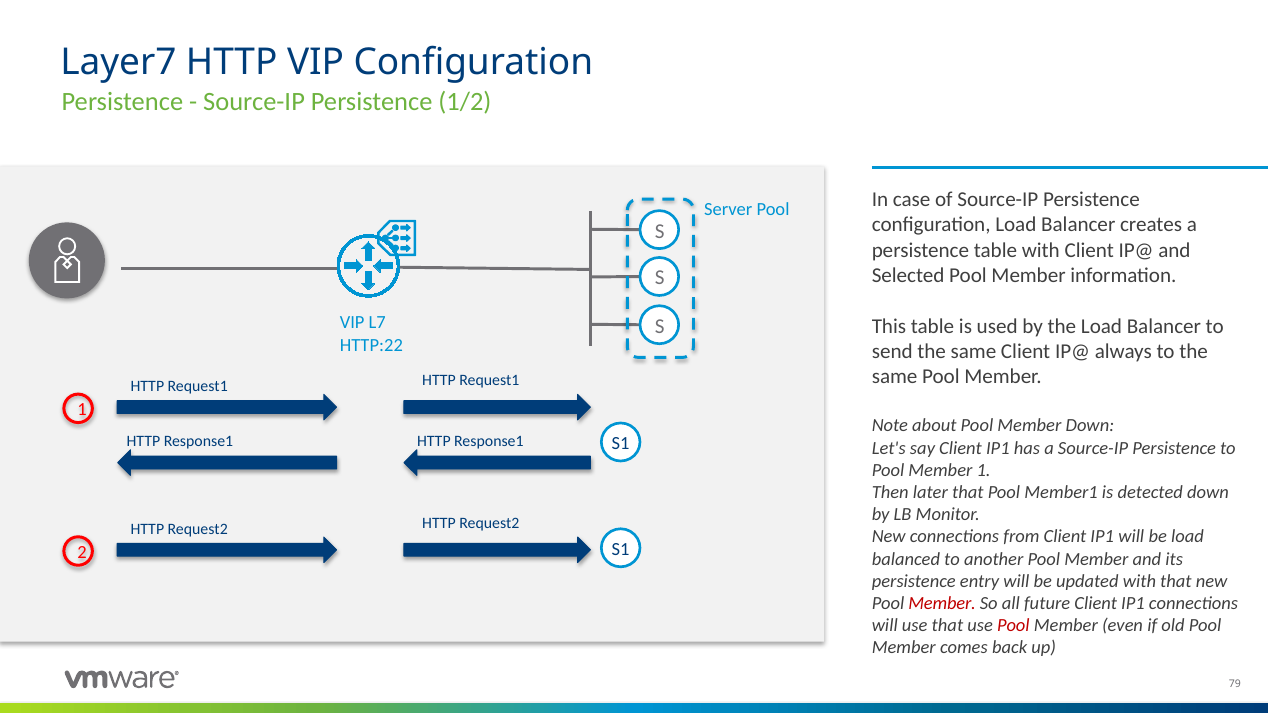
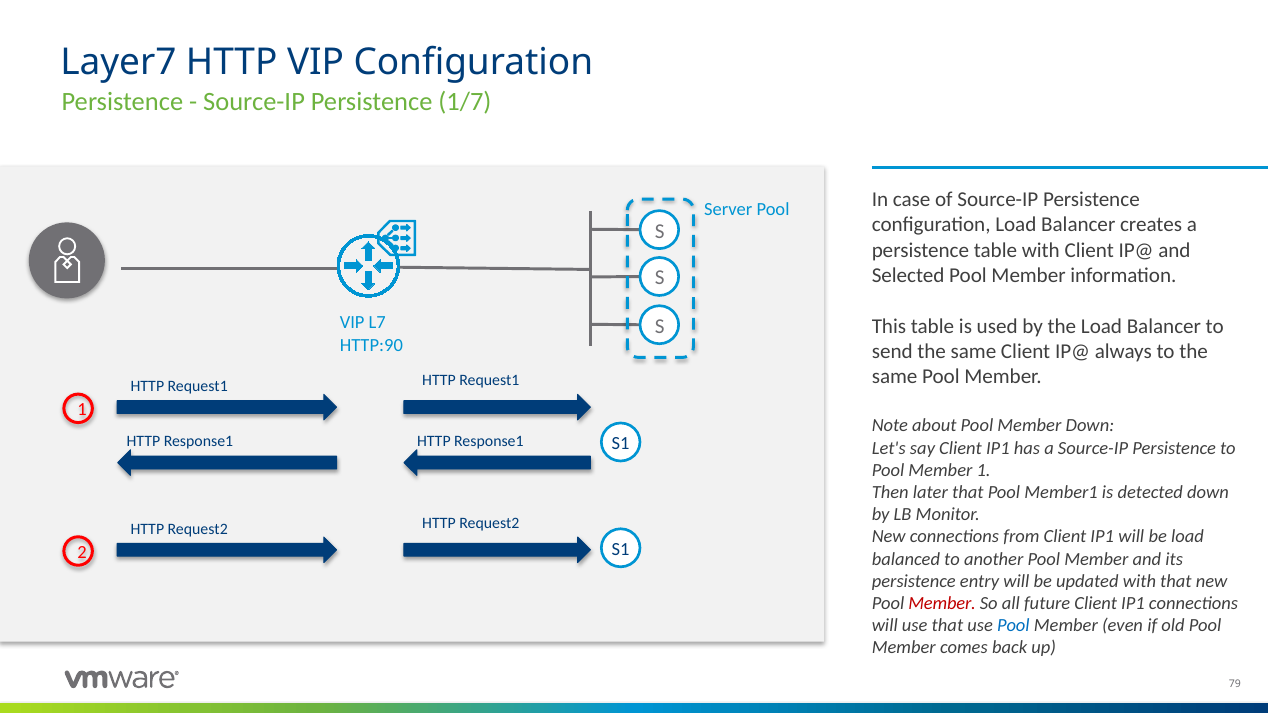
1/2: 1/2 -> 1/7 (465, 102)
HTTP:22: HTTP:22 -> HTTP:90 (371, 345)
Pool colour: red -> blue (1013, 626)
